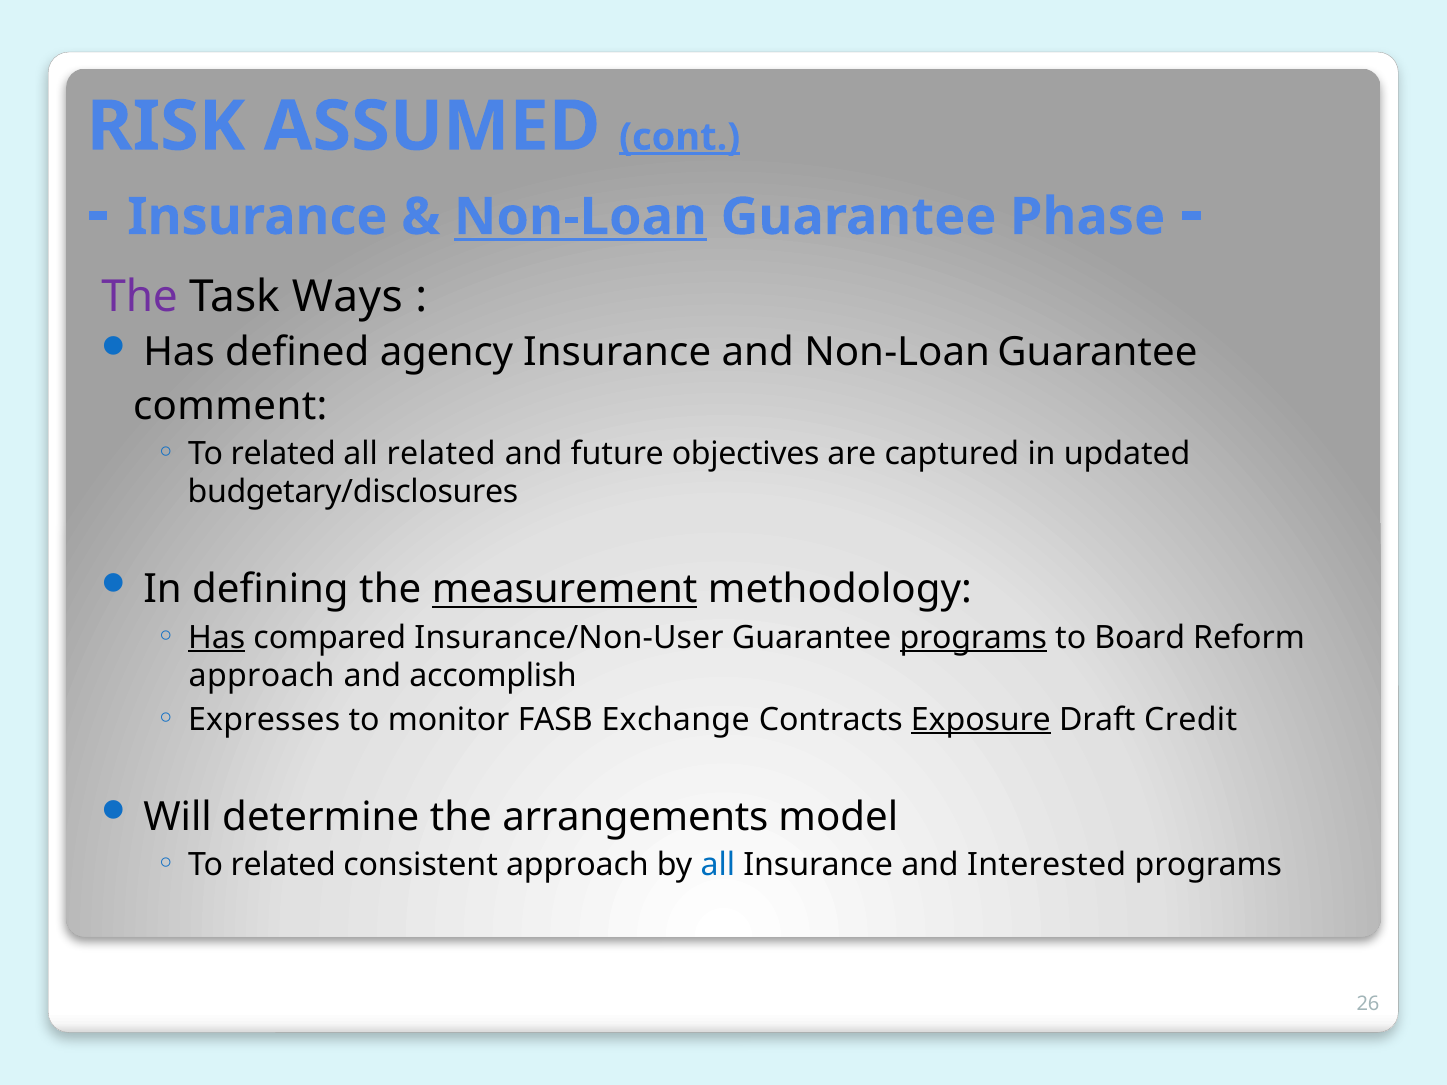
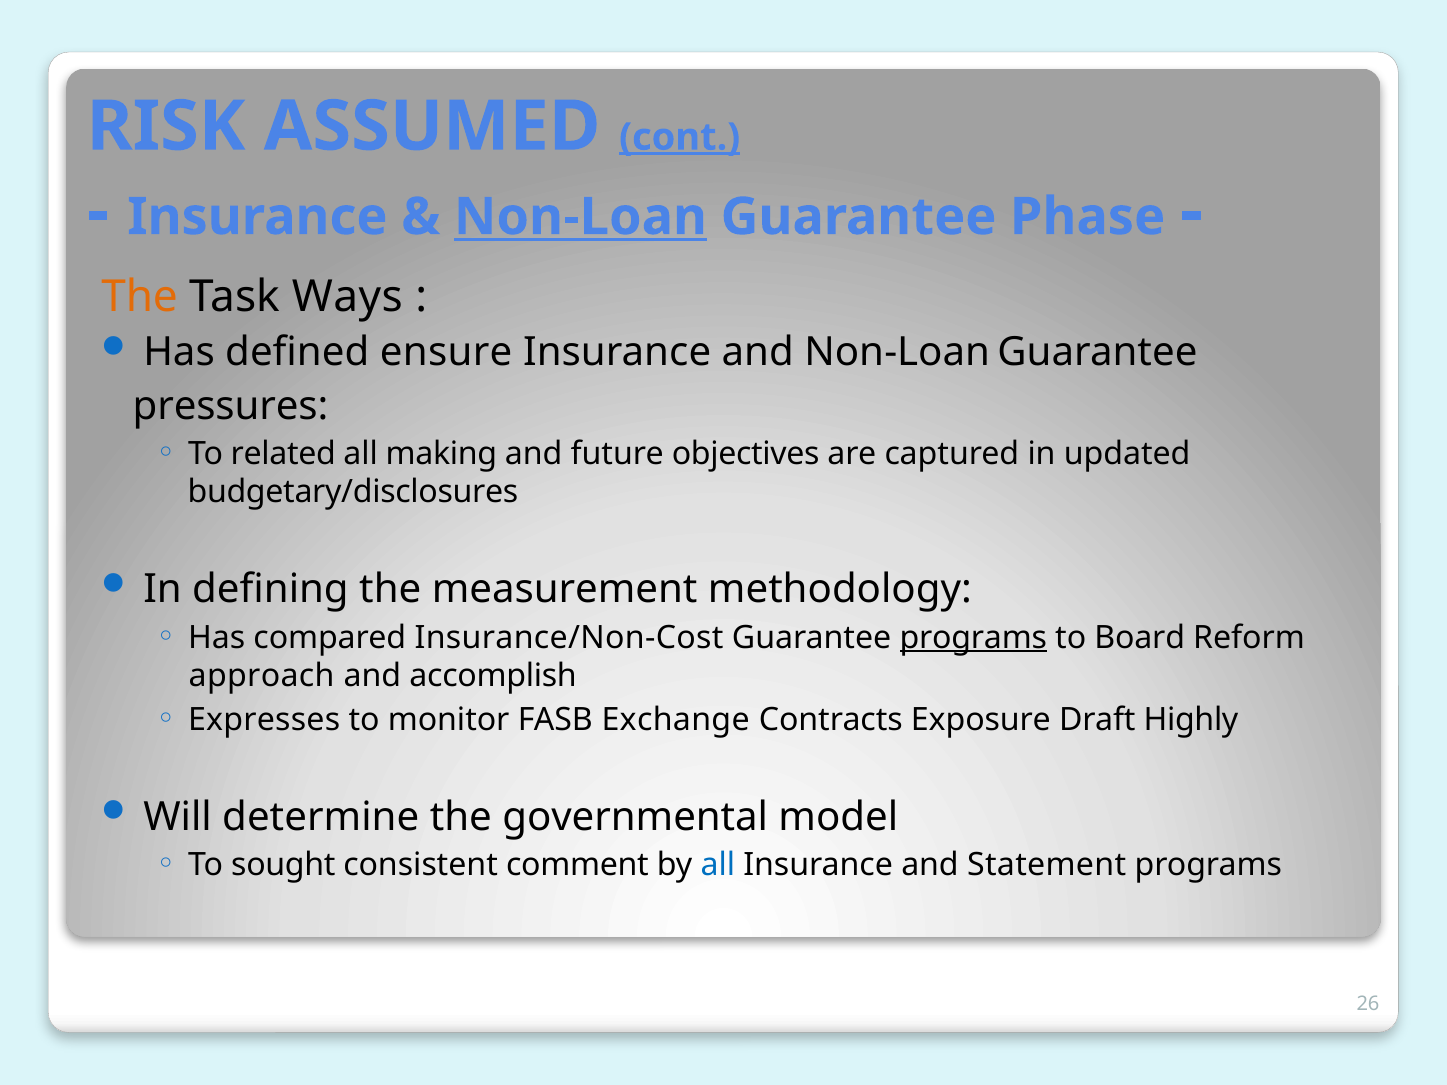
The colour: purple -> orange (140, 297)
agency: agency -> ensure (446, 353)
comment: comment -> pressures (231, 406)
all related: related -> making (441, 454)
measurement underline: present -> none (565, 590)
Has underline: present -> none (217, 638)
Insurance/Non-User: Insurance/Non-User -> Insurance/Non-Cost (569, 638)
Exposure underline: present -> none (981, 720)
Credit: Credit -> Highly (1191, 720)
arrangements: arrangements -> governmental (635, 817)
related: related -> sought (283, 865)
consistent approach: approach -> comment (577, 865)
Interested: Interested -> Statement (1047, 865)
